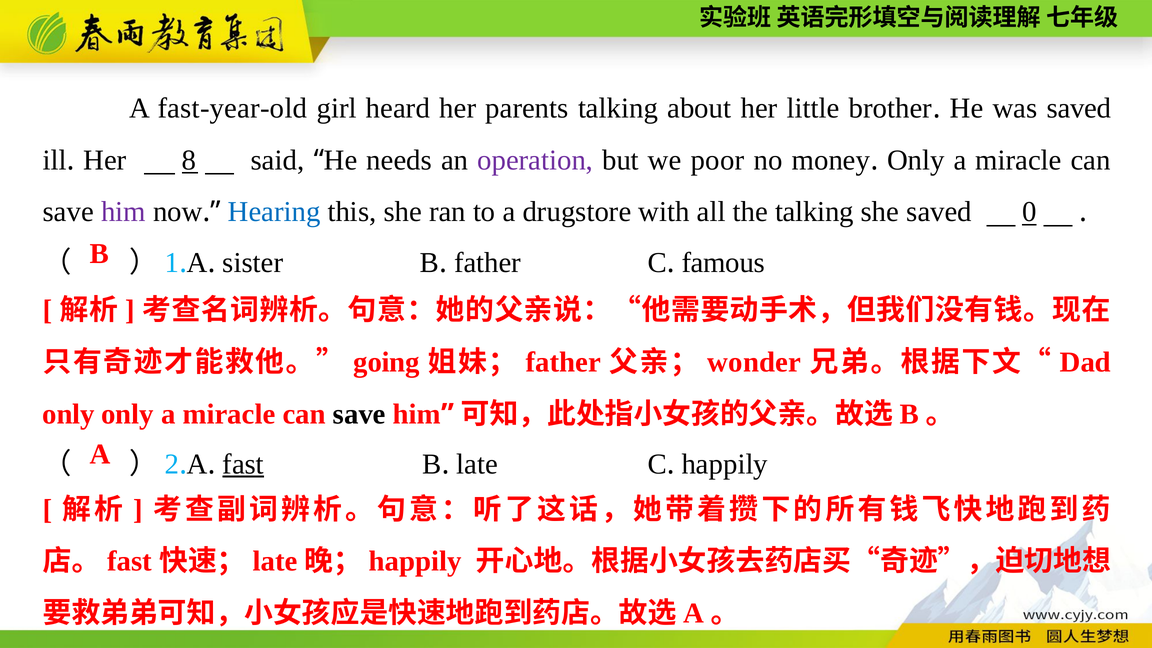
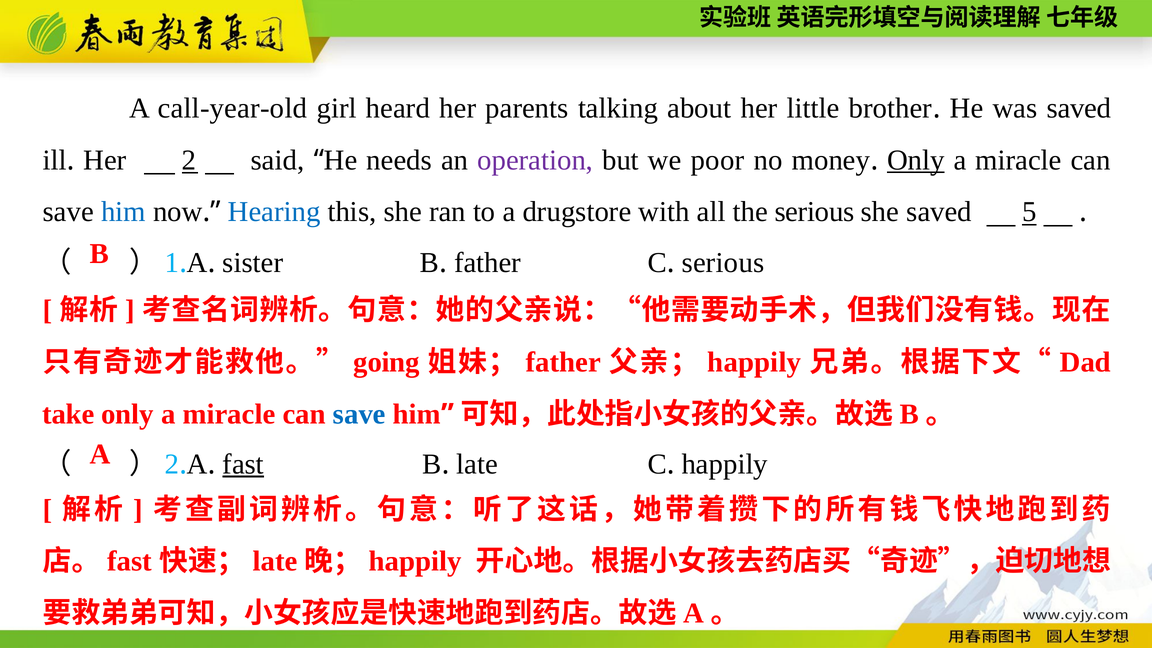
fast-year-old: fast-year-old -> call-year-old (232, 108)
8: 8 -> 2 (189, 160)
Only underline: none -> present (916, 160)
him colour: purple -> blue (123, 212)
the talking: talking -> serious (814, 212)
0: 0 -> 5 (1029, 212)
famous: famous -> serious (723, 263)
wonder: wonder -> happily (754, 362)
only: only -> take (68, 414)
save colour: black -> blue (359, 414)
